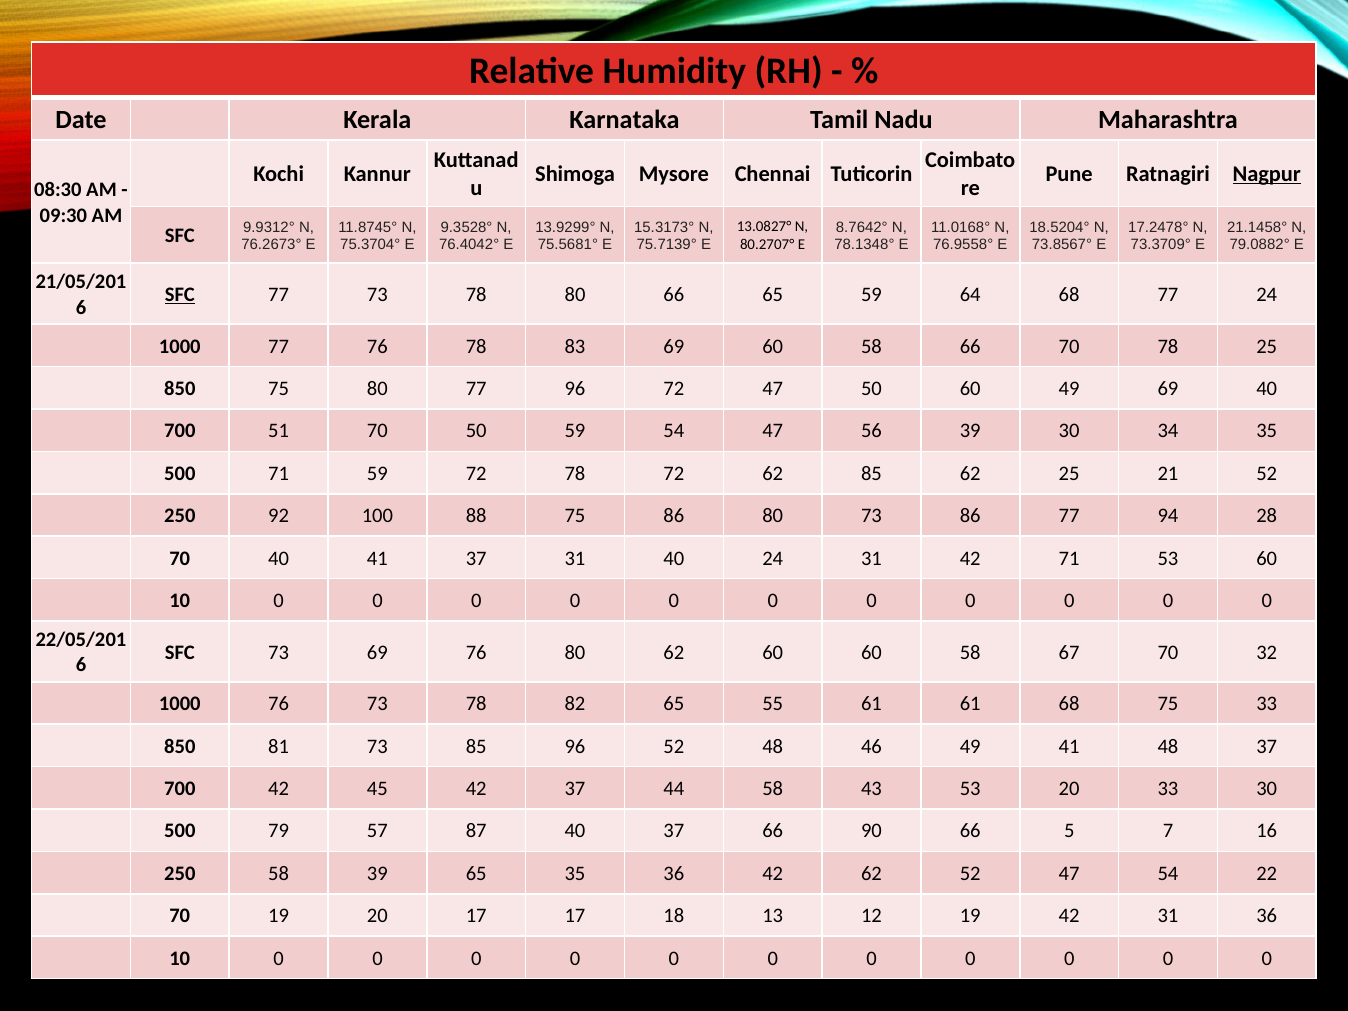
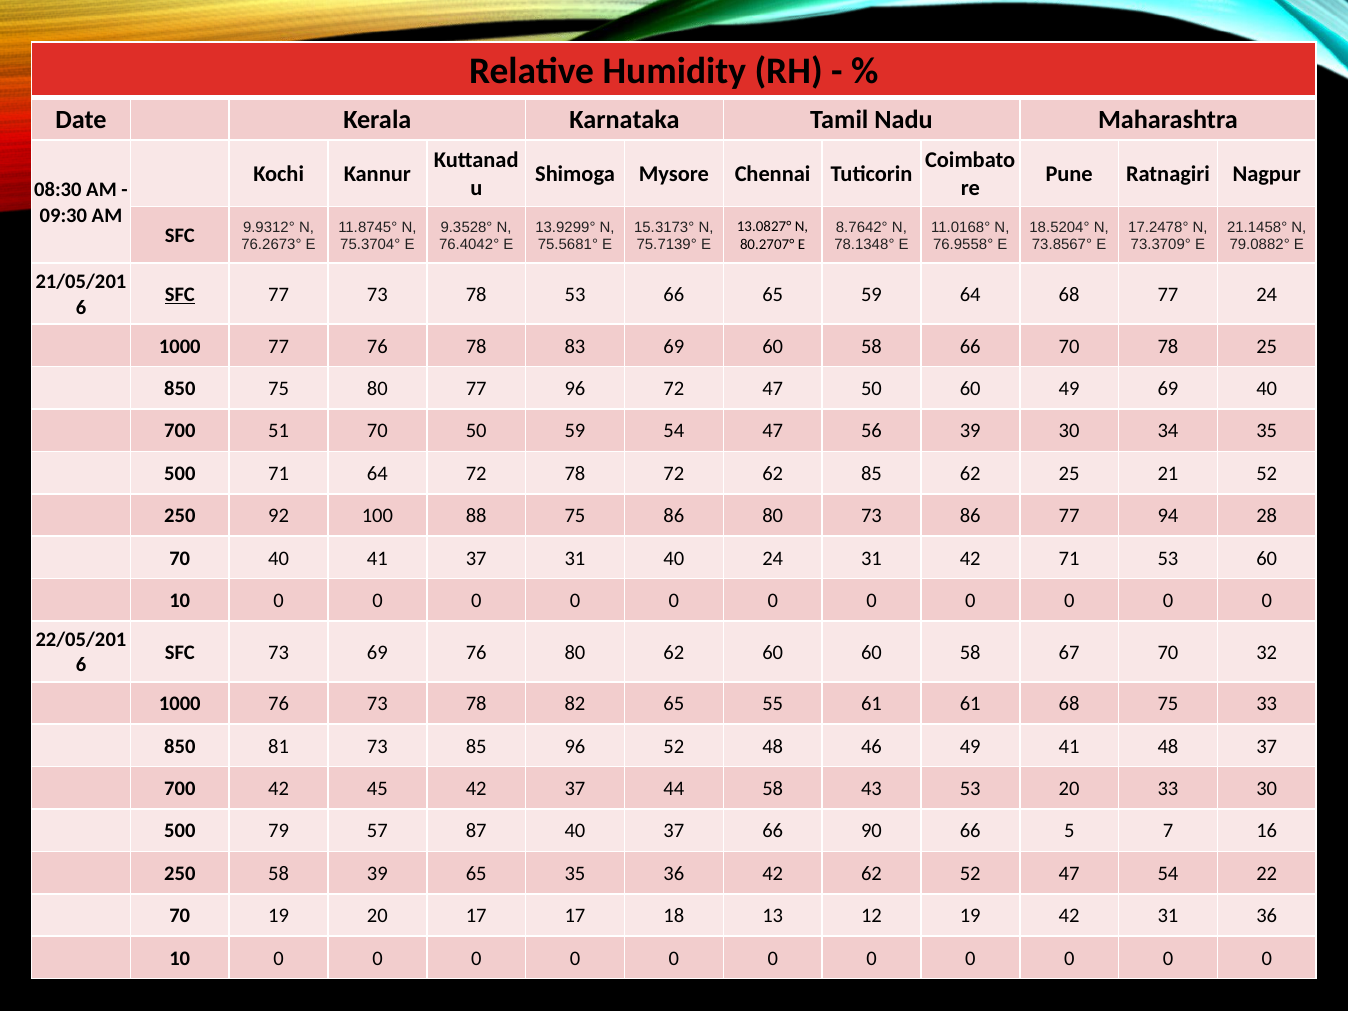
Nagpur underline: present -> none (1267, 174)
78 80: 80 -> 53 (575, 295)
71 59: 59 -> 64 (377, 473)
